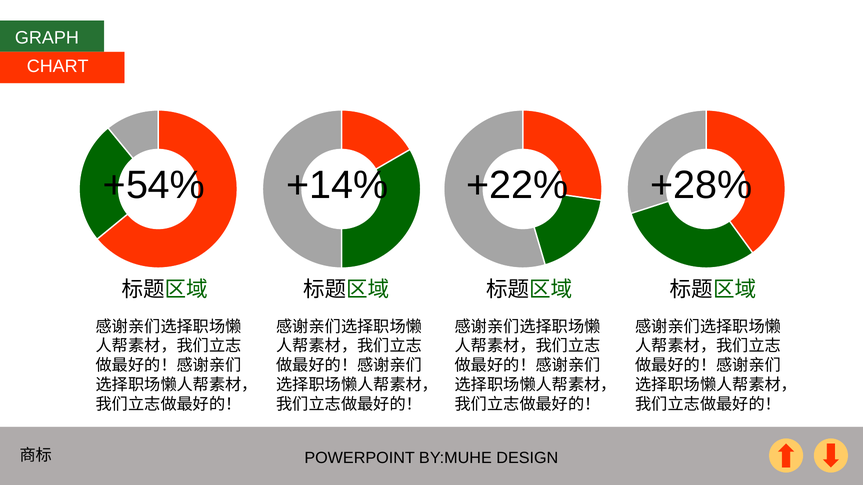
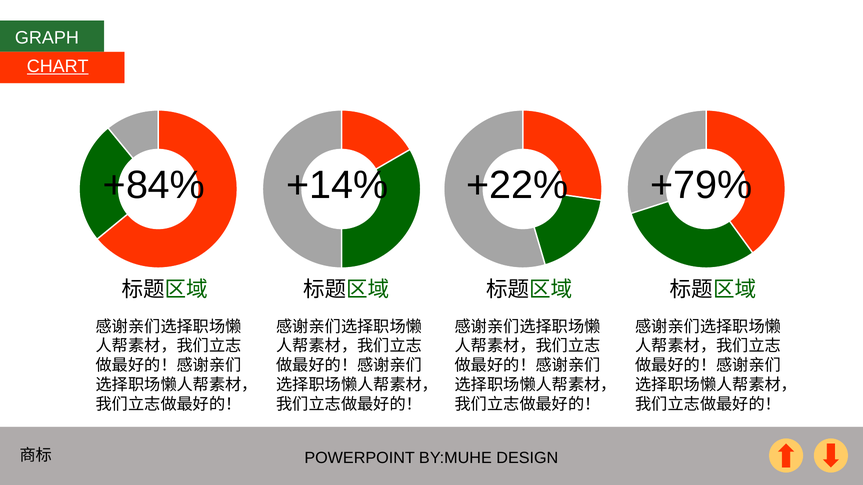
CHART underline: none -> present (58, 66)
+54%: +54% -> +84% (154, 185)
+28%: +28% -> +79% (701, 185)
